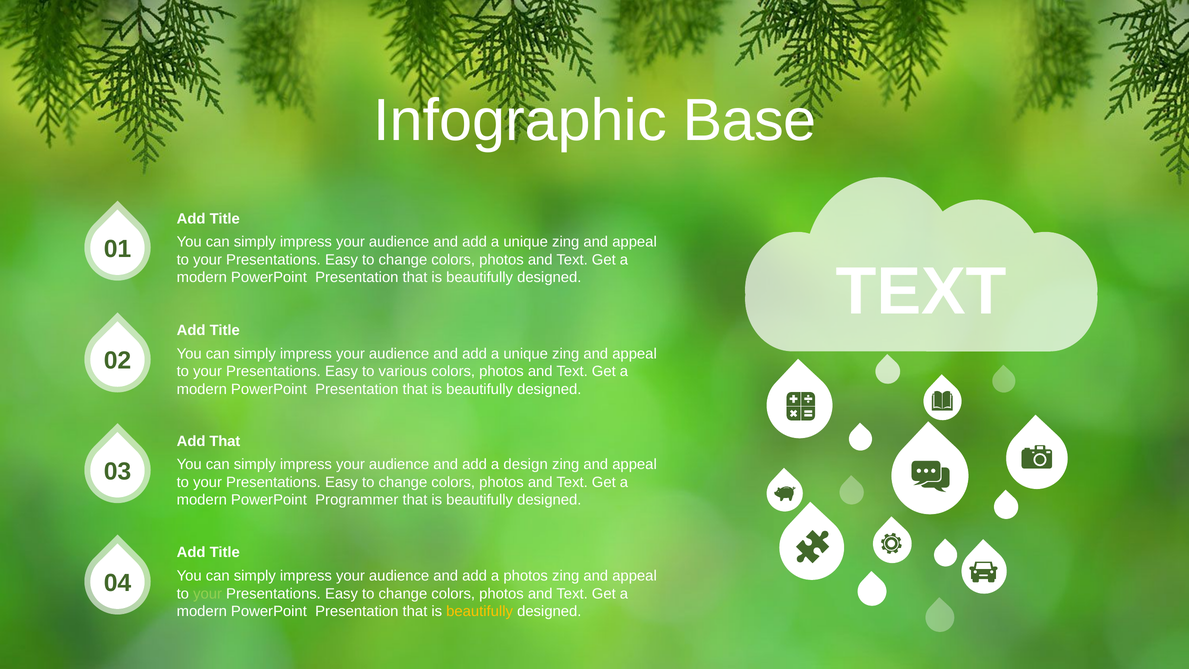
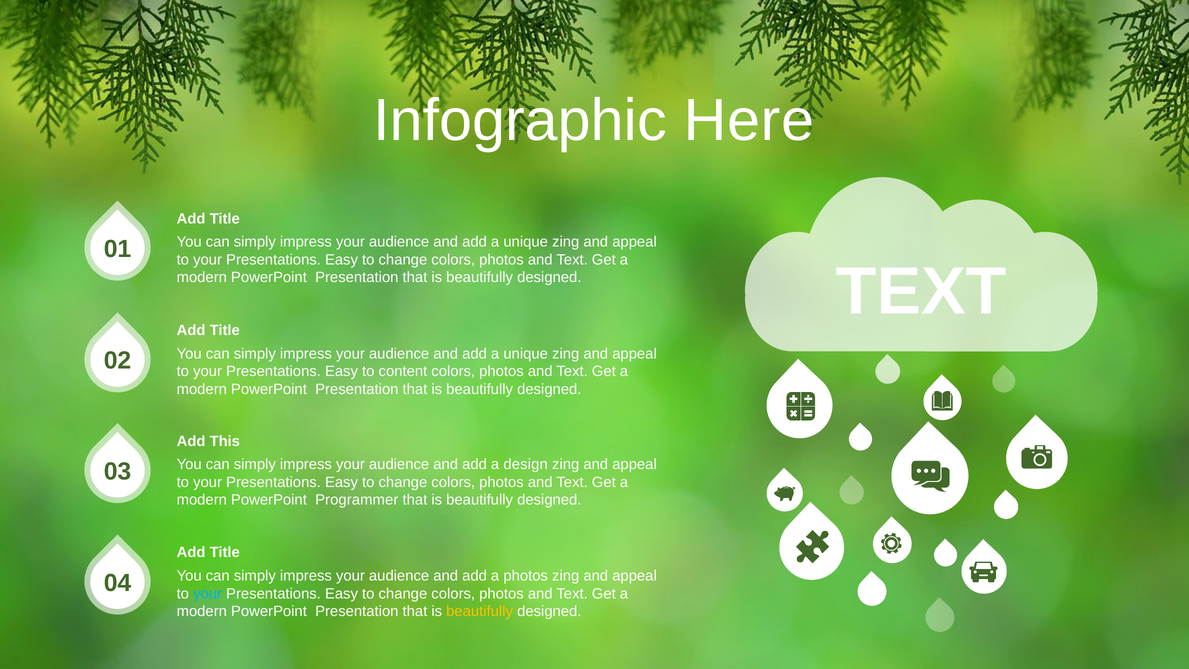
Base: Base -> Here (749, 120)
various: various -> content (403, 371)
Add That: That -> This (225, 441)
your colour: light green -> light blue (208, 593)
